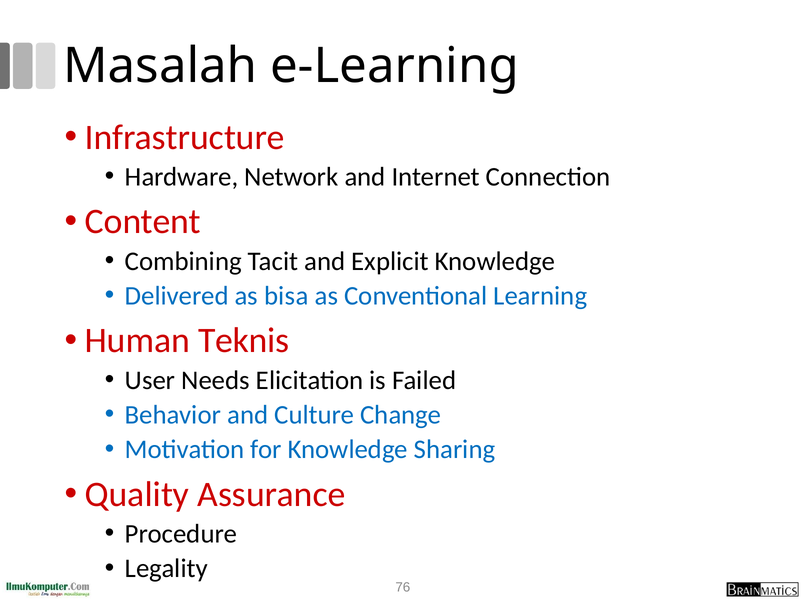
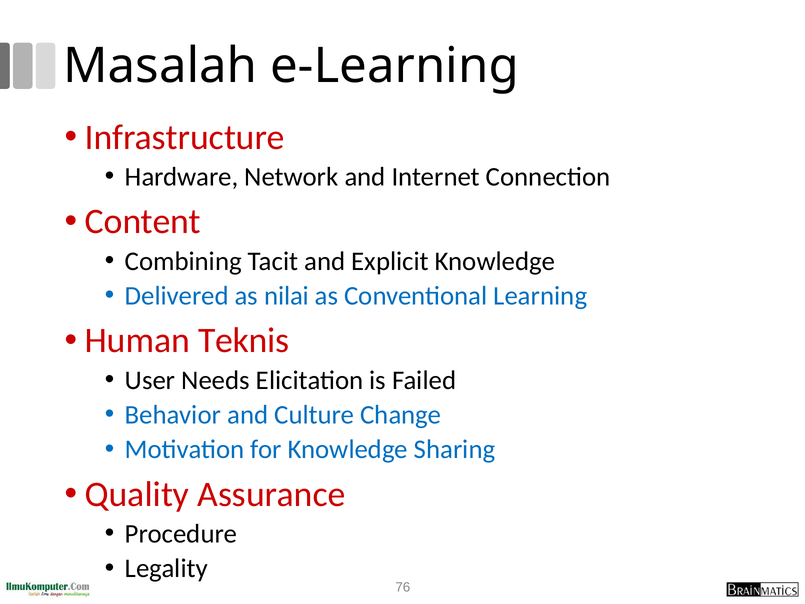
bisa: bisa -> nilai (286, 296)
